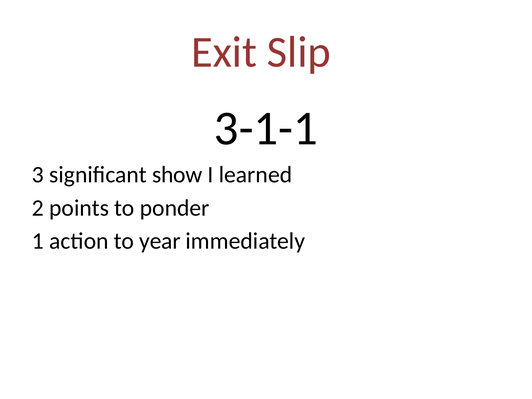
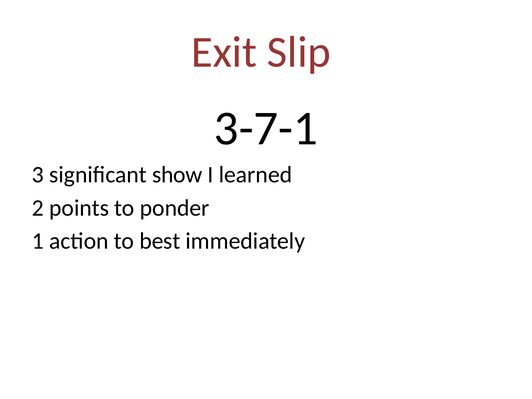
3-1-1: 3-1-1 -> 3-7-1 (266, 128)
year: year -> best (160, 241)
